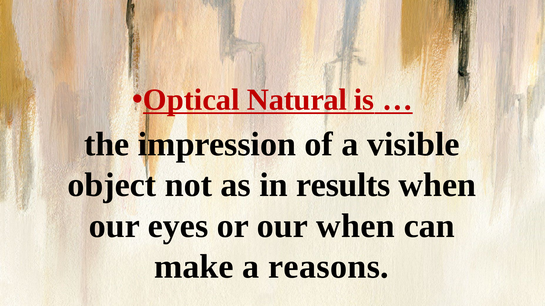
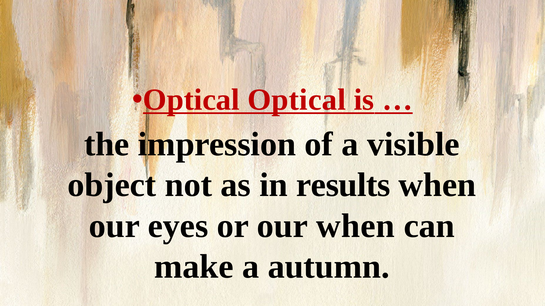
Optical Natural: Natural -> Optical (297, 100)
reasons: reasons -> autumn (329, 267)
